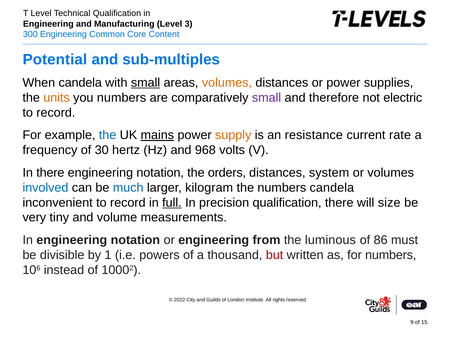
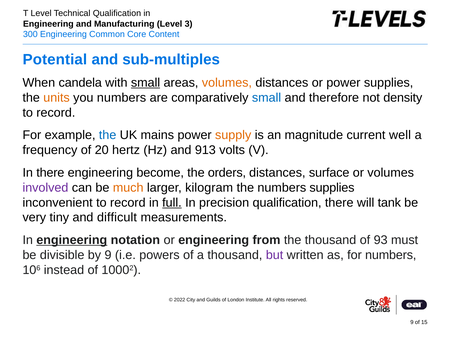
small colour: purple -> blue (267, 98)
electric: electric -> density (403, 98)
mains underline: present -> none (157, 135)
resistance: resistance -> magnitude (314, 135)
rate: rate -> well (400, 135)
30: 30 -> 20 (102, 150)
968: 968 -> 913 (205, 150)
notation: notation -> become (160, 173)
system: system -> surface (329, 173)
involved colour: blue -> purple (45, 188)
much colour: blue -> orange (128, 188)
numbers candela: candela -> supplies (332, 188)
size: size -> tank (389, 203)
volume: volume -> difficult (117, 218)
engineering underline: none -> present (72, 240)
the luminous: luminous -> thousand (331, 240)
86: 86 -> 93 (381, 240)
by 1: 1 -> 9 (108, 255)
but colour: red -> purple (275, 255)
